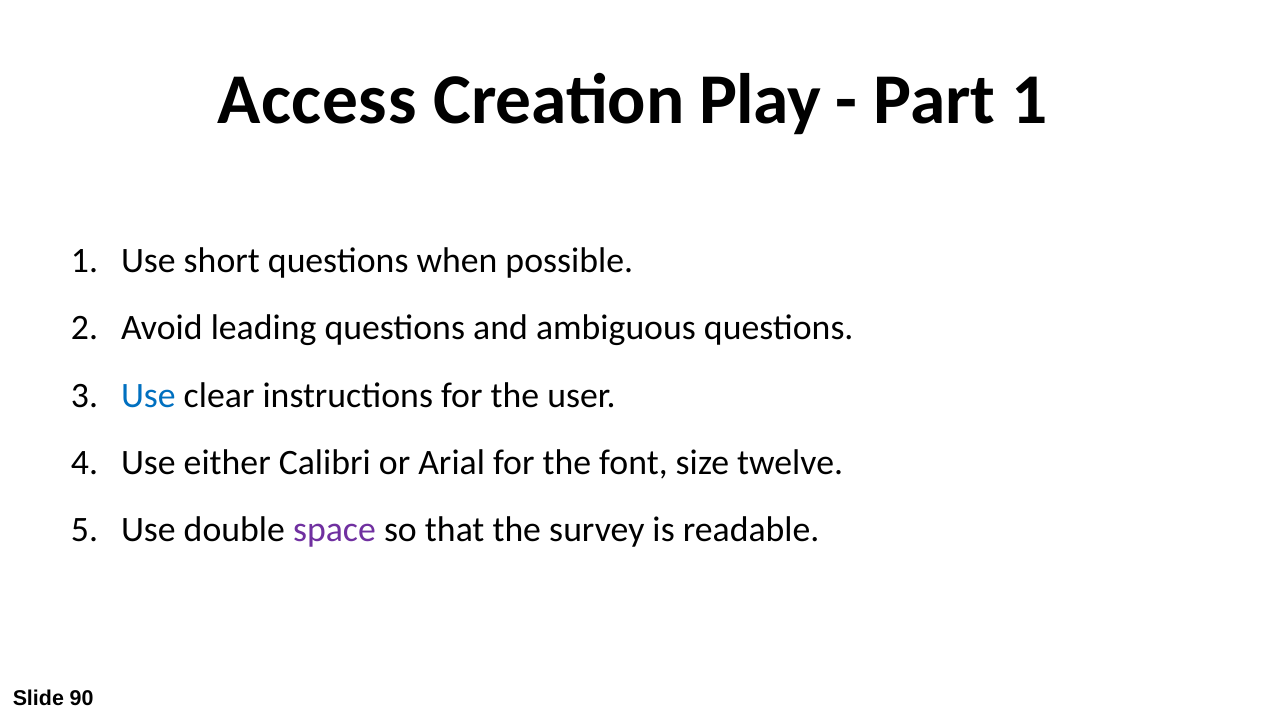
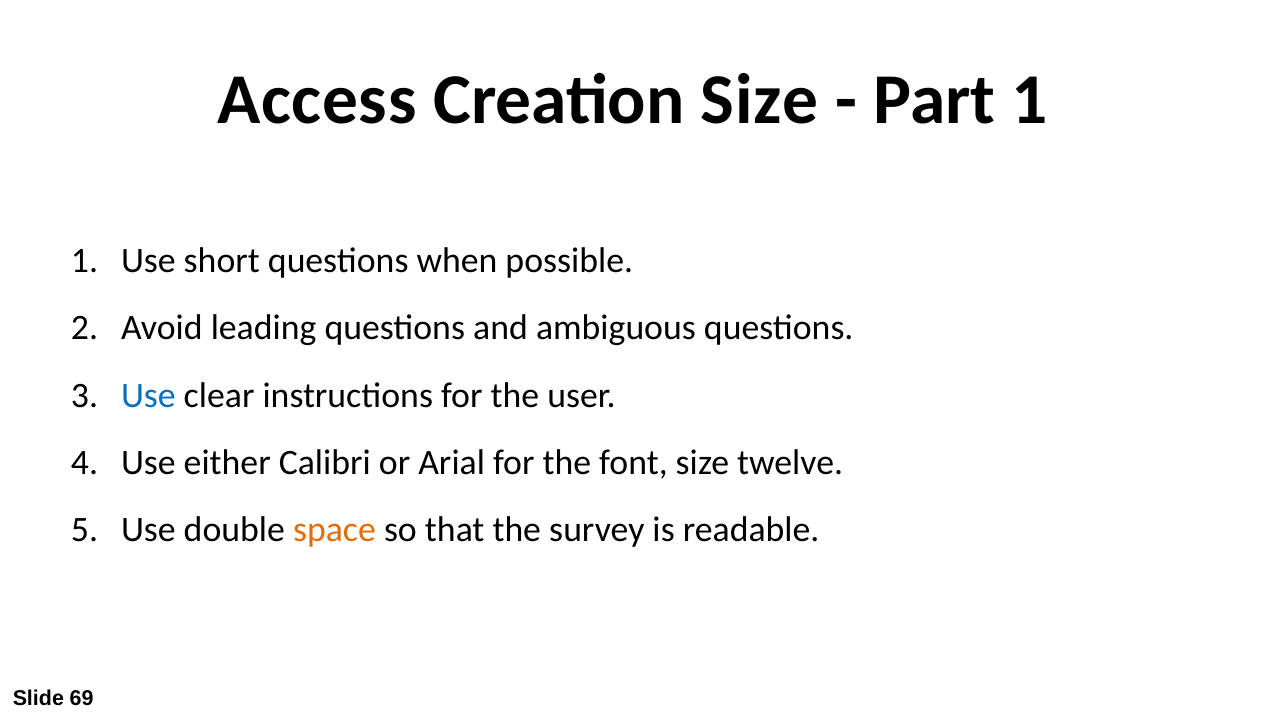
Creation Play: Play -> Size (760, 100)
space colour: purple -> orange (334, 530)
90: 90 -> 69 (82, 699)
